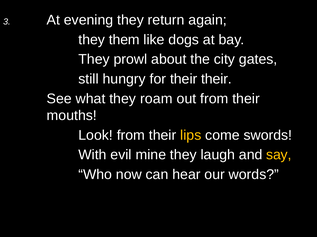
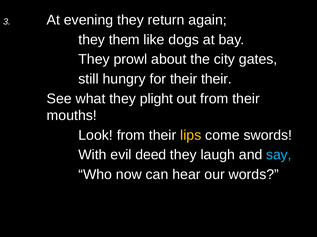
roam: roam -> plight (156, 99)
mine: mine -> deed (151, 155)
say colour: yellow -> light blue (279, 155)
